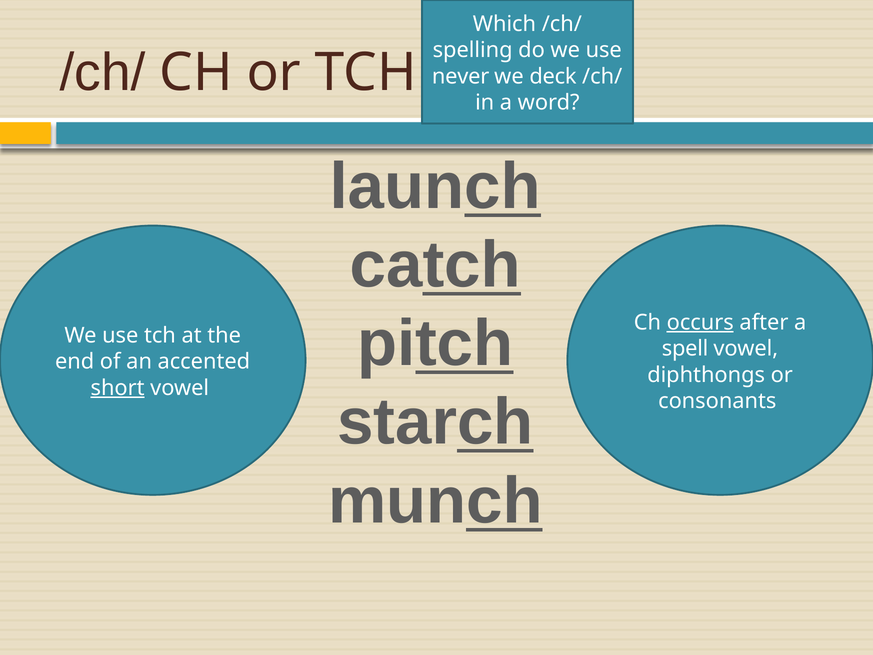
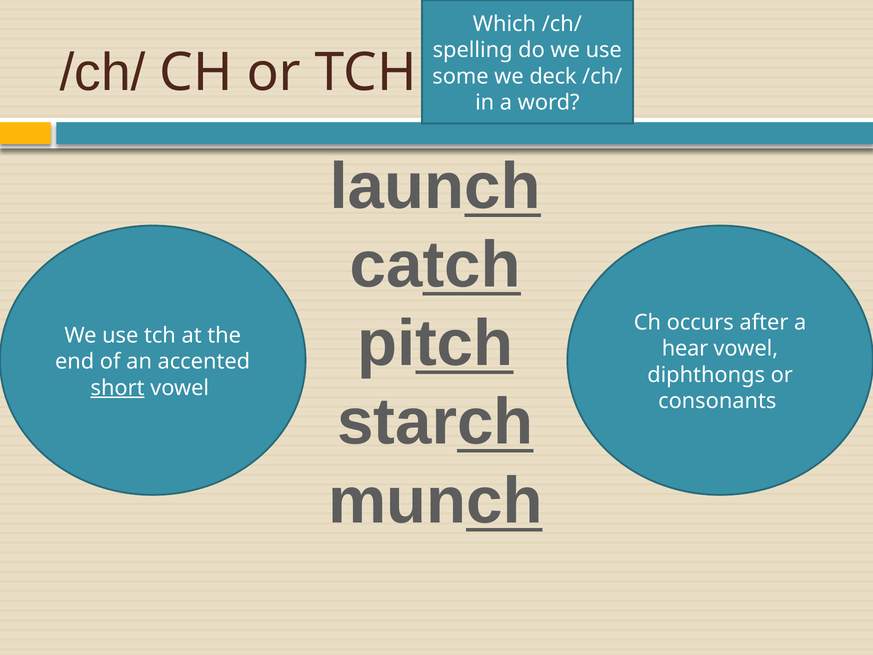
never: never -> some (460, 76)
occurs underline: present -> none (700, 322)
spell: spell -> hear (685, 348)
